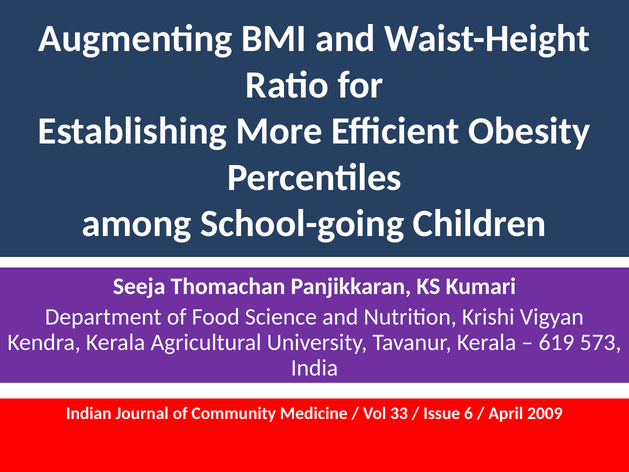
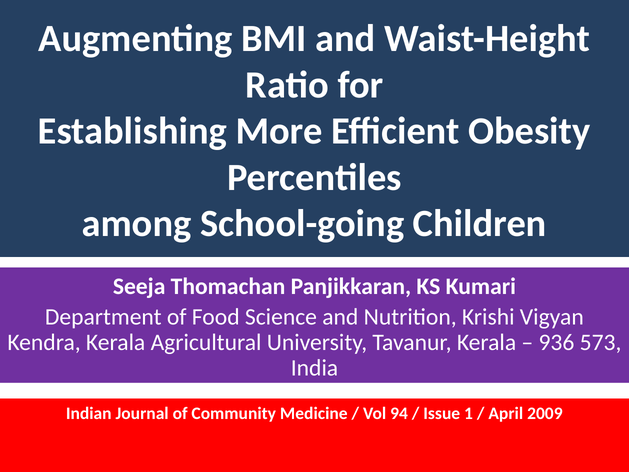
619: 619 -> 936 (556, 342)
33: 33 -> 94 (399, 413)
6: 6 -> 1 (469, 413)
